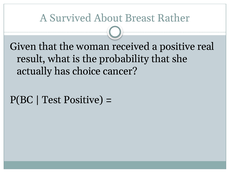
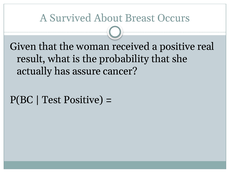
Rather: Rather -> Occurs (174, 18)
choice: choice -> assure (86, 71)
